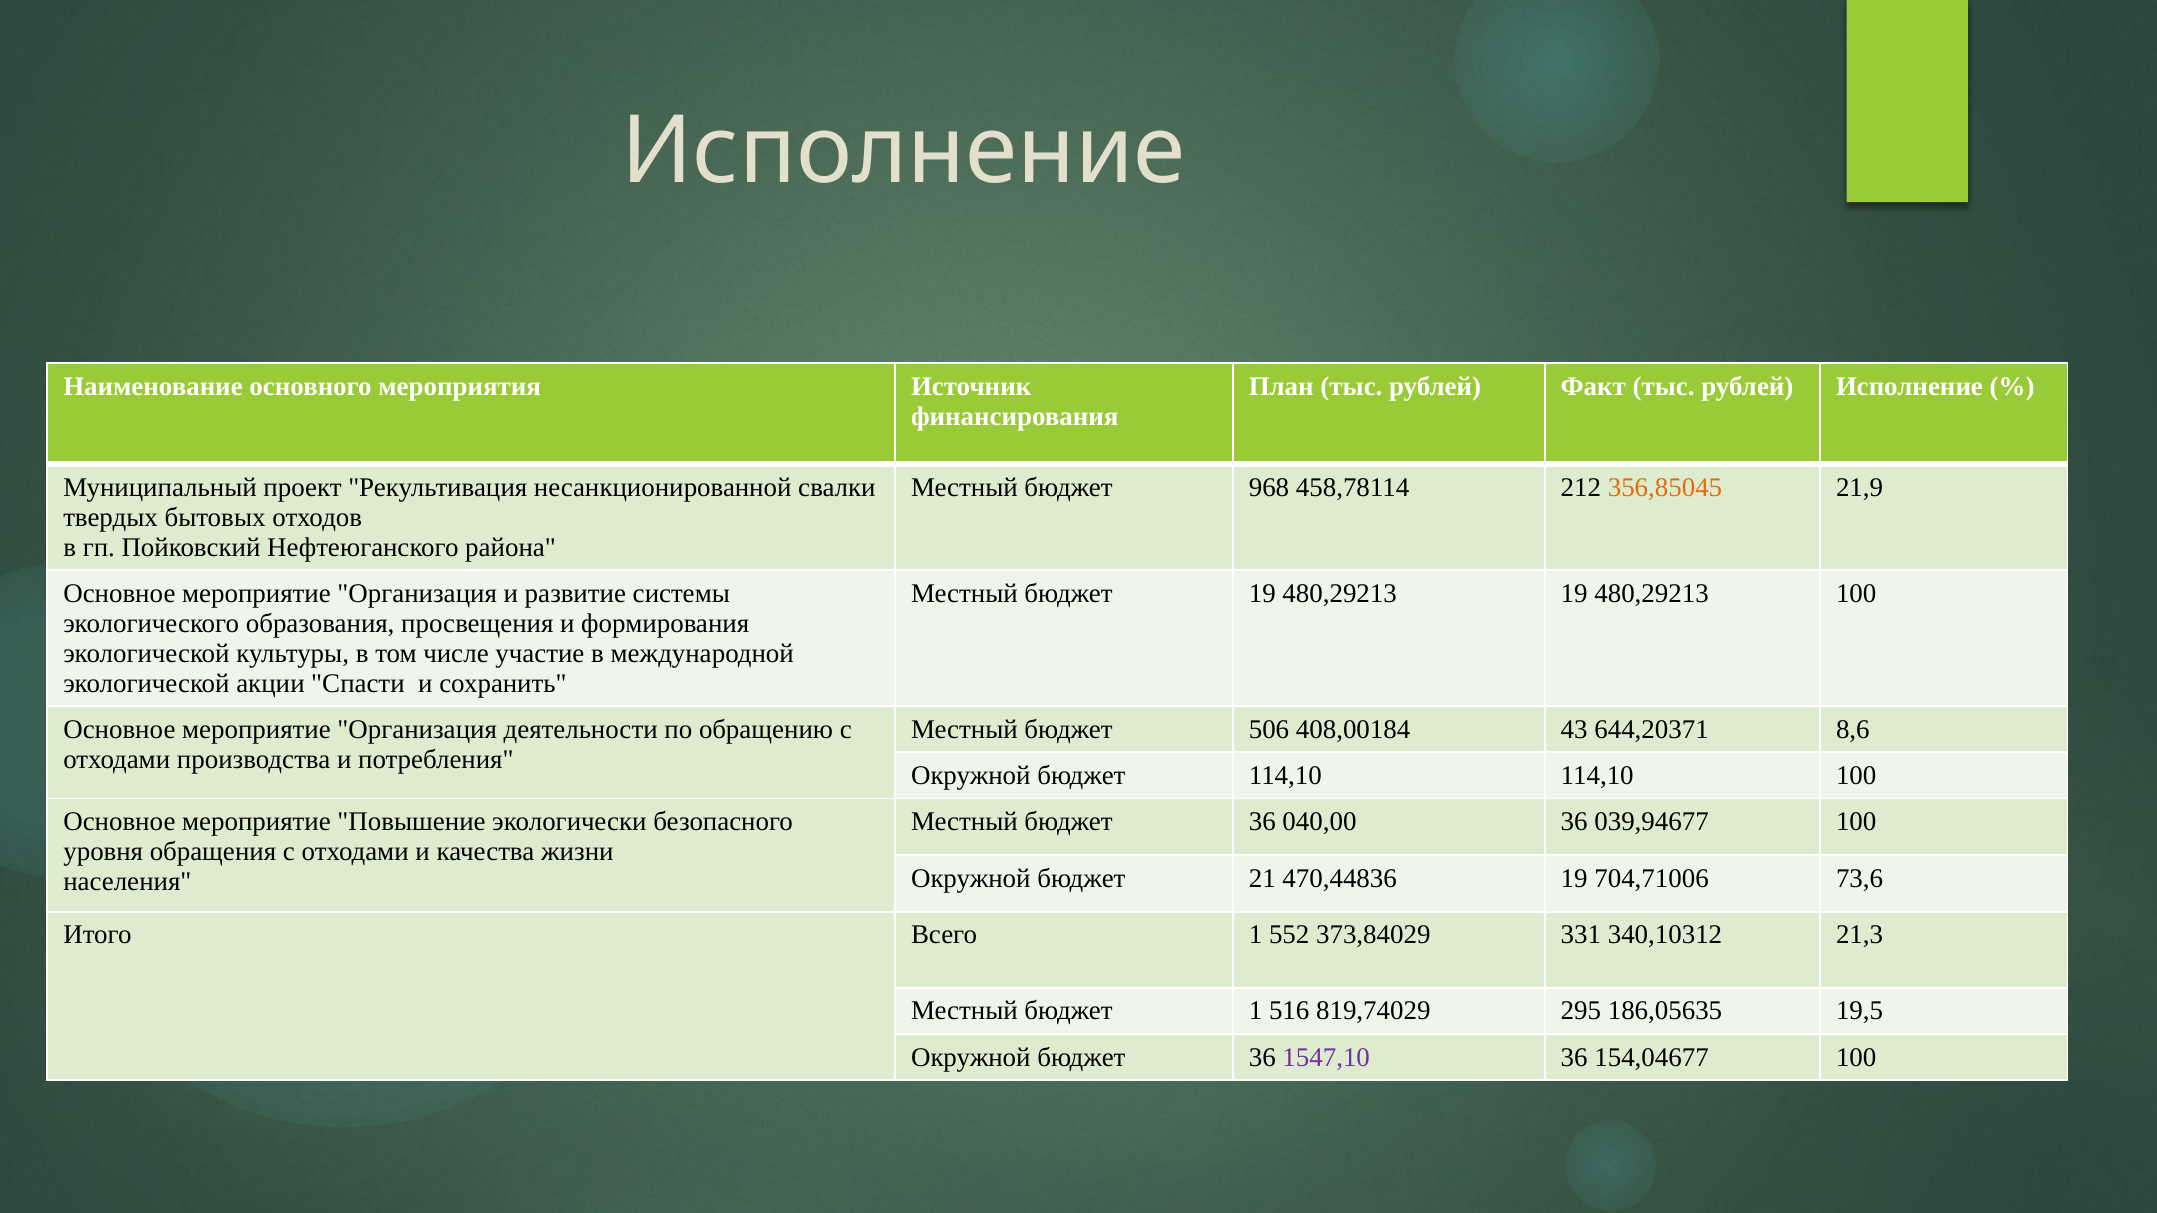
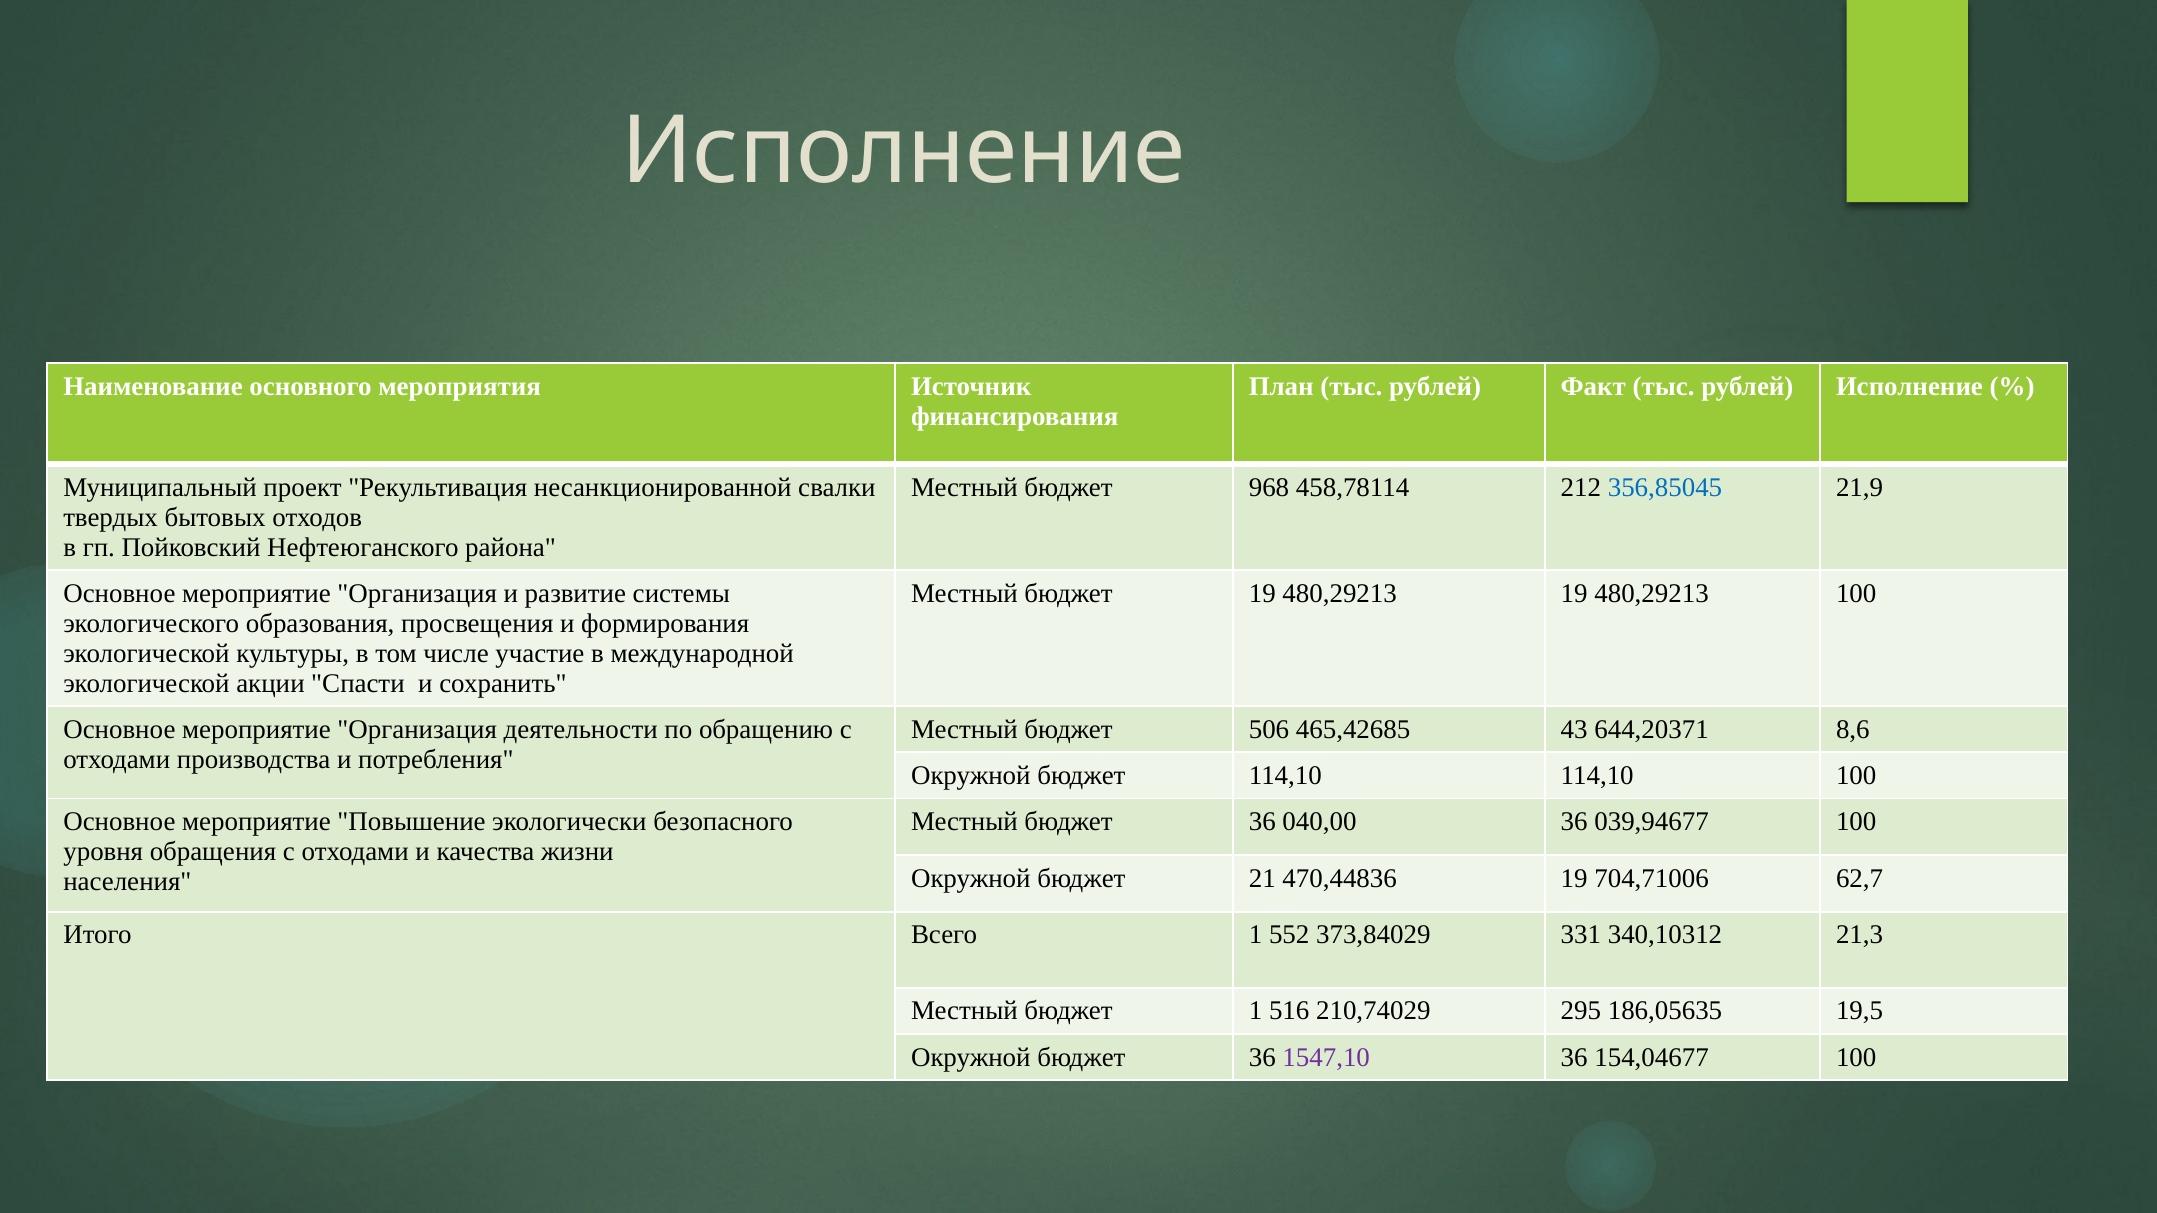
356,85045 colour: orange -> blue (1665, 488)
408,00184: 408,00184 -> 465,42685 (1353, 730)
73,6: 73,6 -> 62,7 (1860, 879)
819,74029: 819,74029 -> 210,74029 (1373, 1011)
